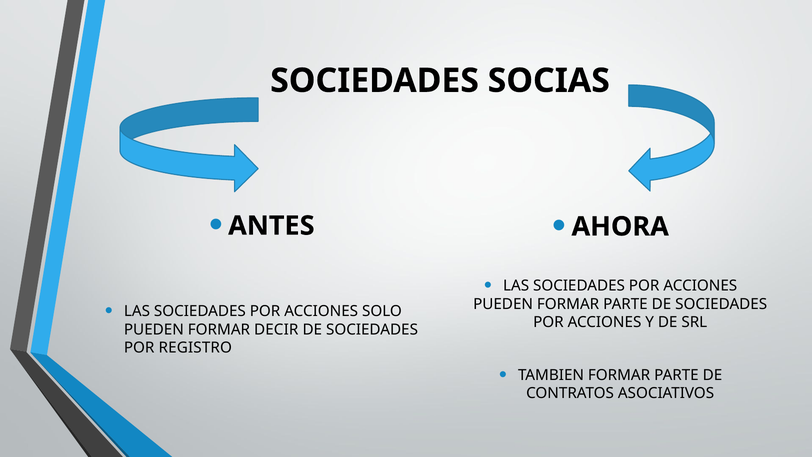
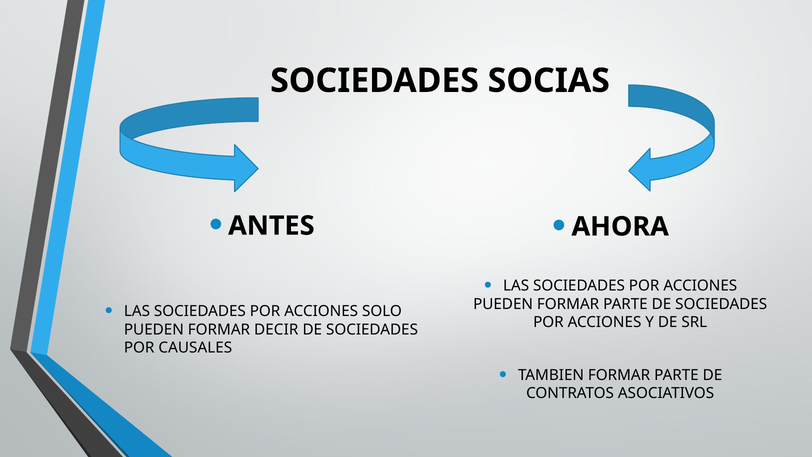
REGISTRO: REGISTRO -> CAUSALES (195, 348)
